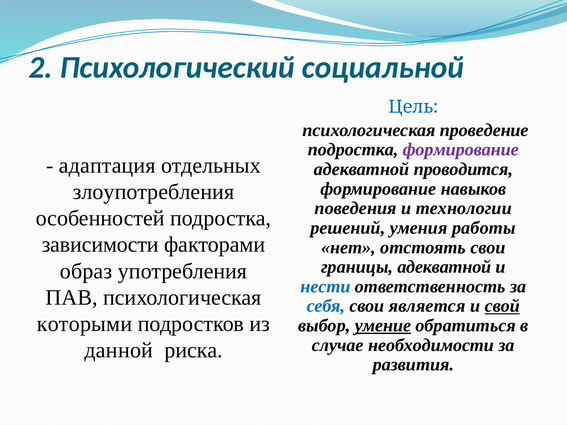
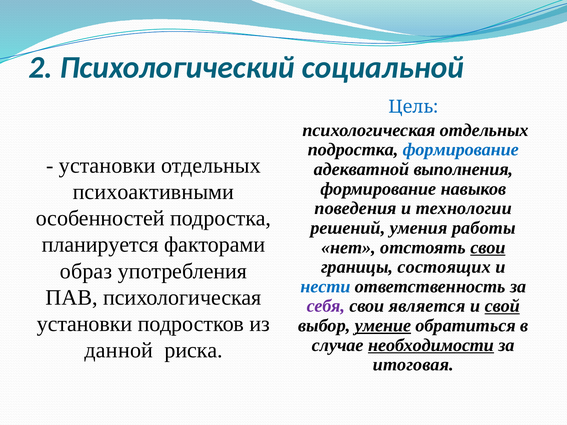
психологическая проведение: проведение -> отдельных (484, 130)
формирование colour: purple -> blue (461, 150)
адаптация: адаптация -> установки (107, 166)
проводится: проводится -> выполнения (463, 169)
злоупотребления: злоупотребления -> психоактивными (153, 192)
зависимости: зависимости -> планируется (100, 245)
свои underline: none -> present (488, 248)
границы адекватной: адекватной -> состоящих (444, 267)
себя colour: blue -> purple (326, 306)
которыми: которыми -> установки (85, 324)
необходимости underline: none -> present (431, 345)
развития: развития -> итоговая (413, 365)
